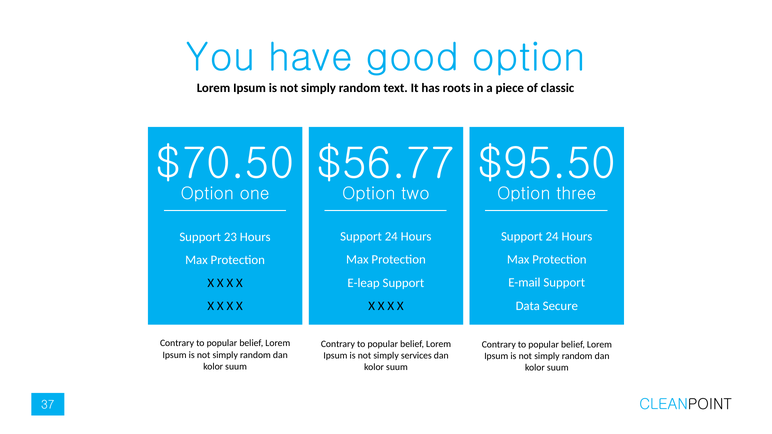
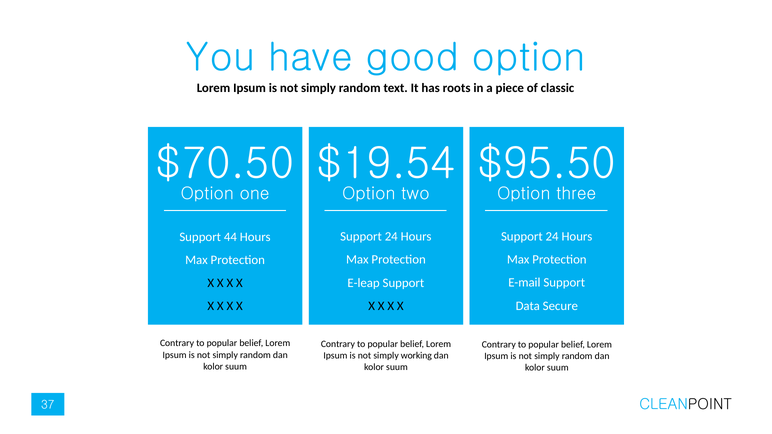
$56.77: $56.77 -> $19.54 (386, 164)
23: 23 -> 44 (230, 237)
services: services -> working (416, 356)
